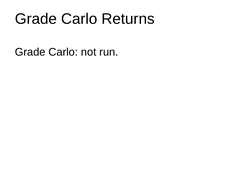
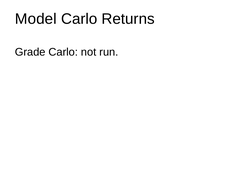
Grade: Grade -> Model (36, 19)
